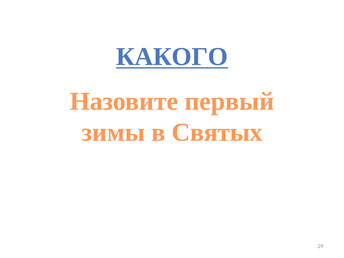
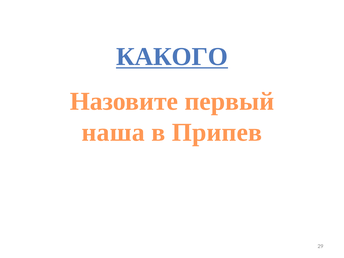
зимы: зимы -> наша (113, 132)
Святых: Святых -> Припев (217, 132)
